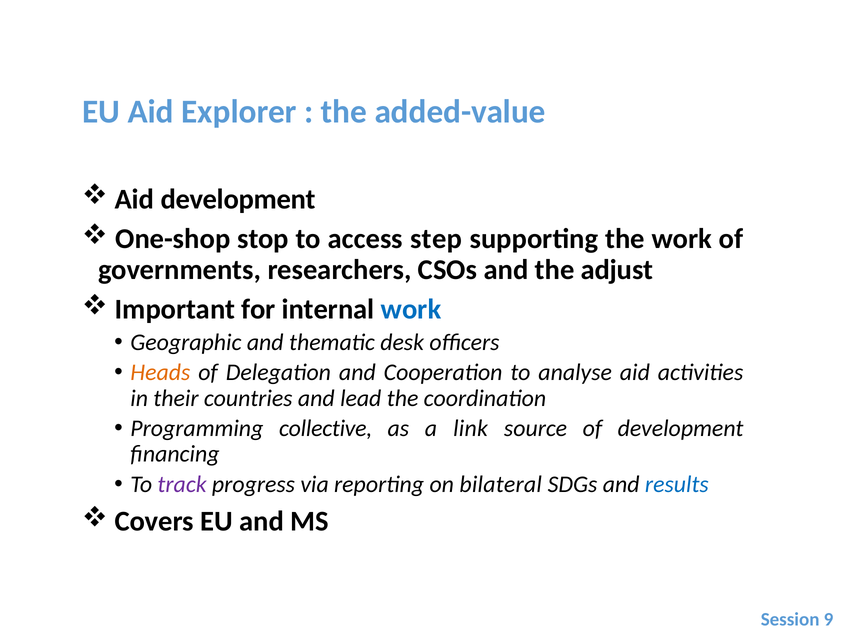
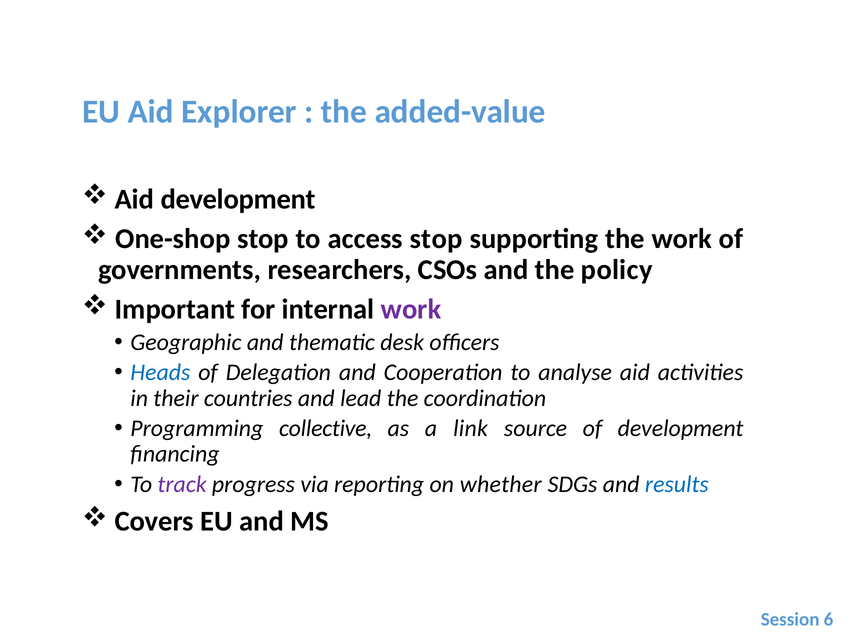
access step: step -> stop (436, 239)
adjust: adjust -> policy (617, 270)
work colour: blue -> purple (411, 309)
Heads colour: orange -> blue (160, 372)
bilateral: bilateral -> whether (501, 484)
9: 9 -> 6 (829, 619)
